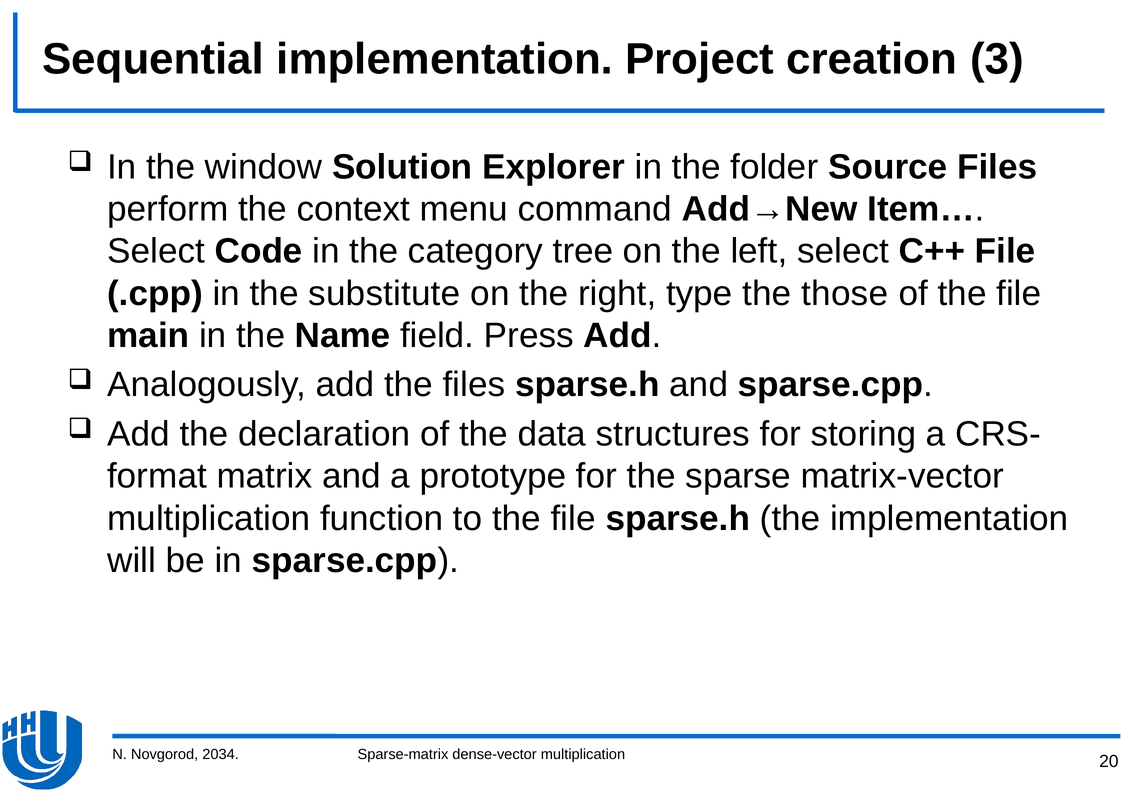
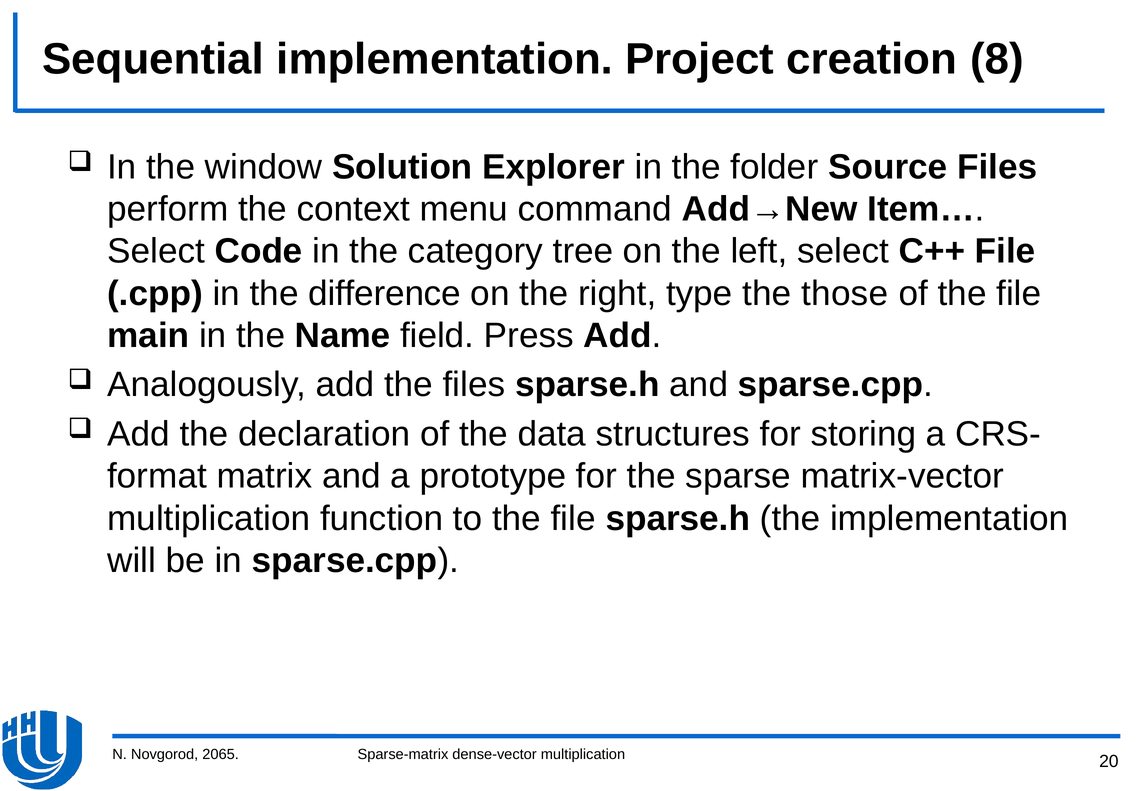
3: 3 -> 8 (997, 59)
substitute: substitute -> difference (385, 294)
2034: 2034 -> 2065 (221, 755)
